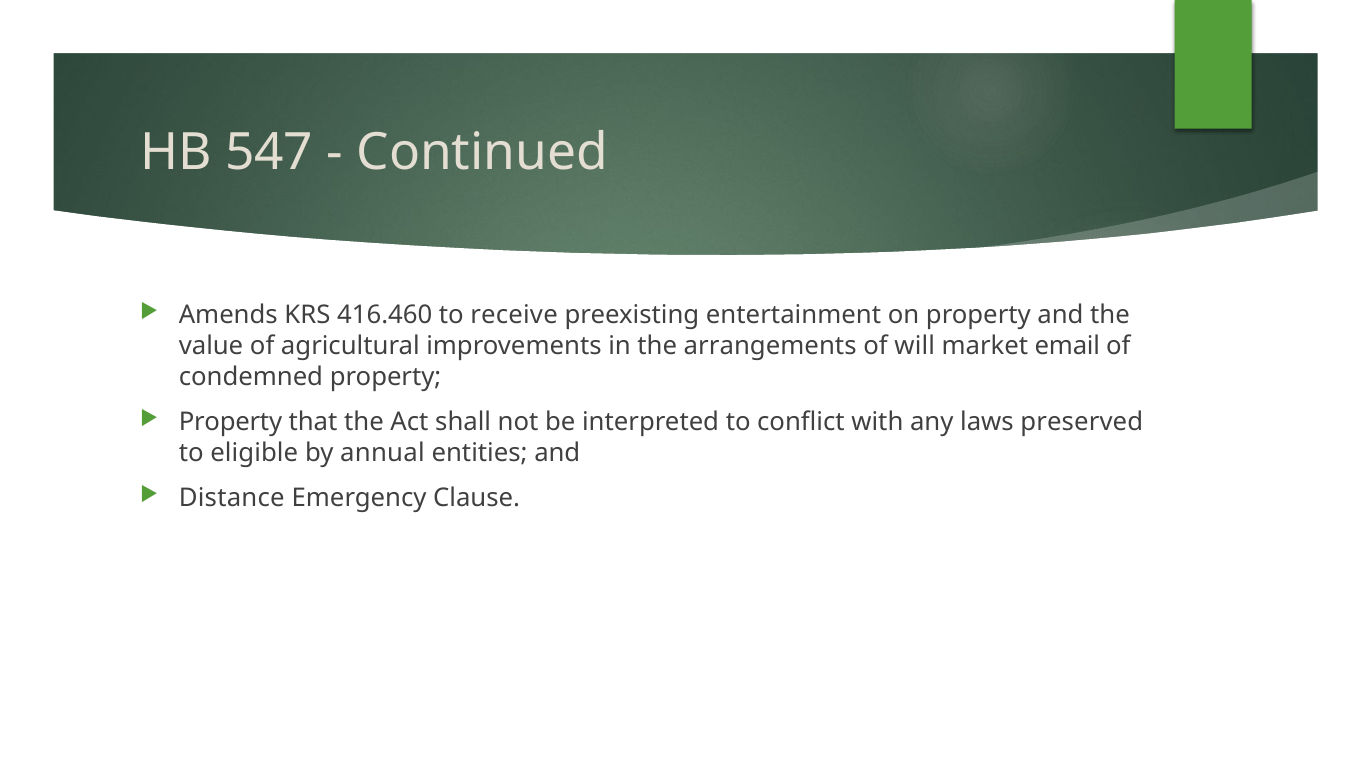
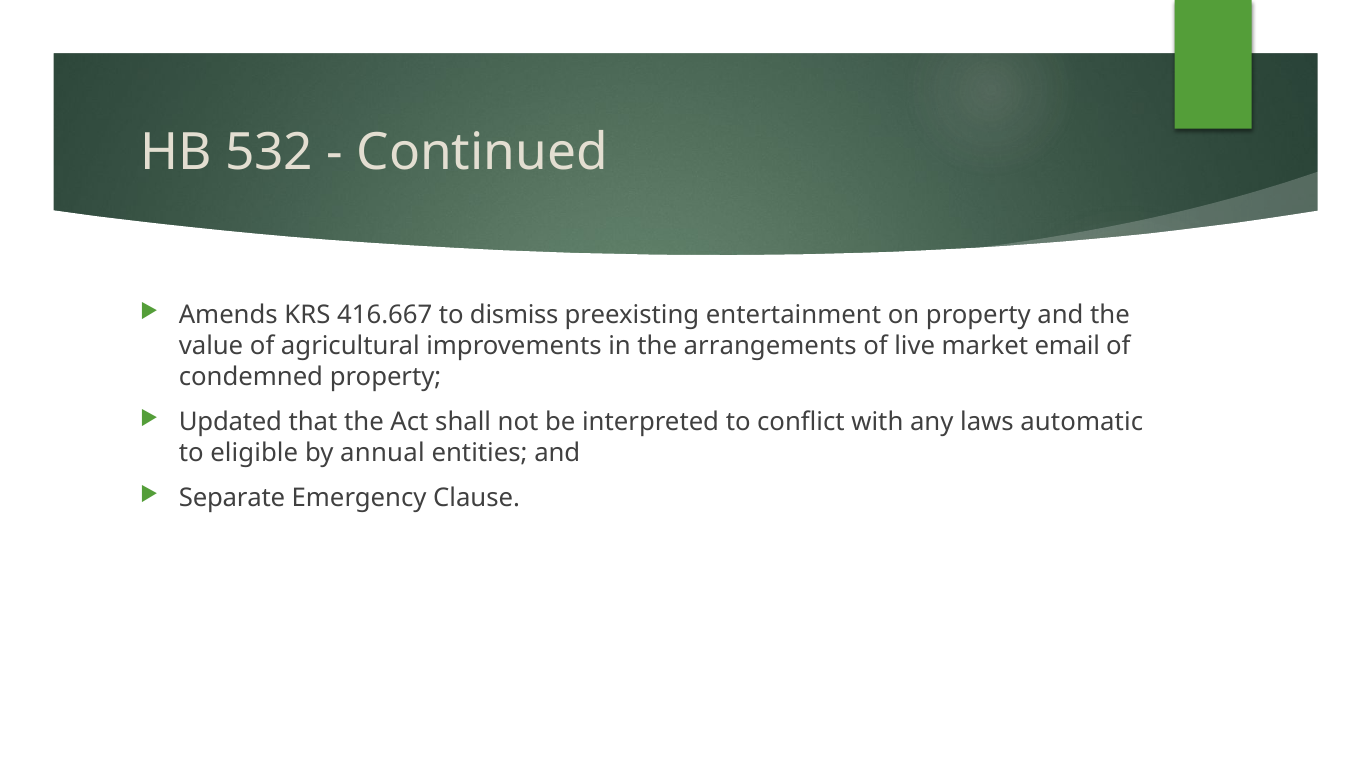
547: 547 -> 532 (269, 153)
416.460: 416.460 -> 416.667 (385, 315)
receive: receive -> dismiss (514, 315)
will: will -> live (915, 346)
Property: Property -> Updated (230, 422)
preserved: preserved -> automatic (1082, 422)
Distance: Distance -> Separate (232, 498)
